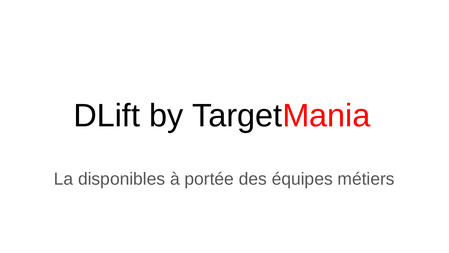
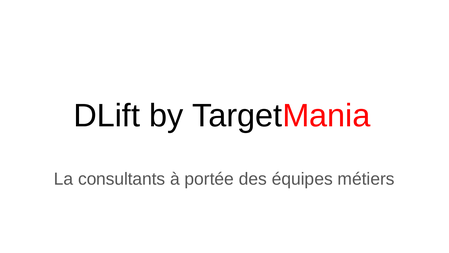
disponibles: disponibles -> consultants (122, 179)
